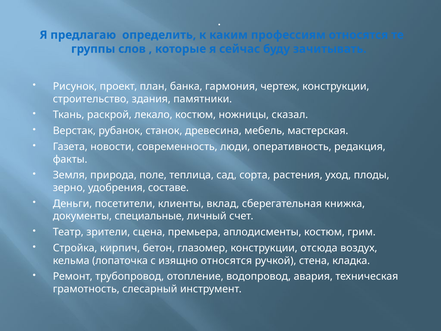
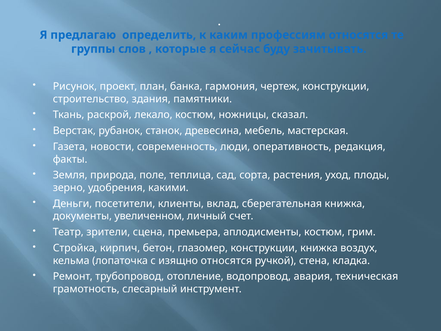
составе: составе -> какими (168, 188)
специальные: специальные -> увеличенном (149, 216)
конструкции отсюда: отсюда -> книжка (319, 248)
